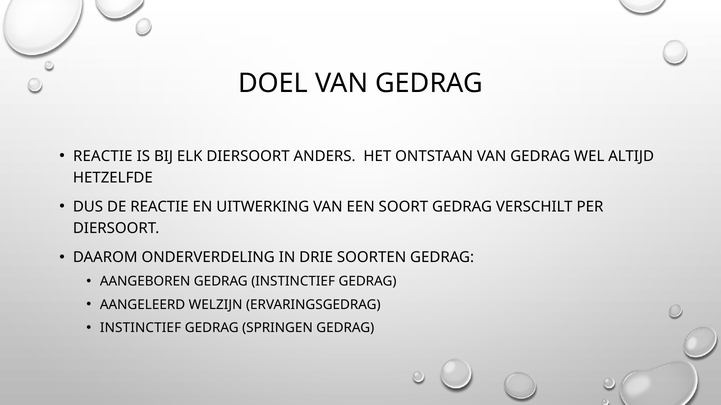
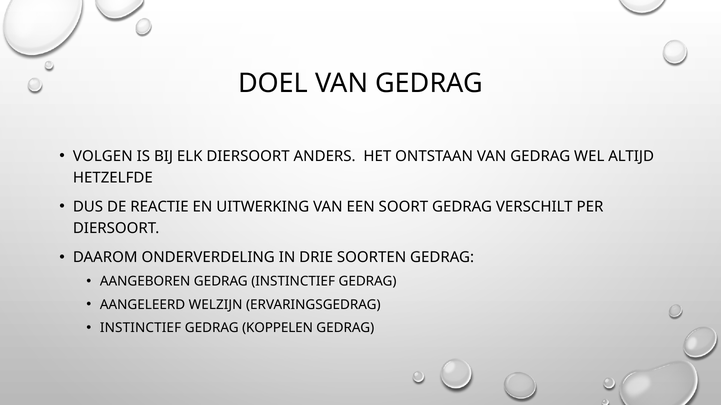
REACTIE: REACTIE -> VOLGEN (103, 156)
SPRINGEN: SPRINGEN -> KOPPELEN (278, 328)
